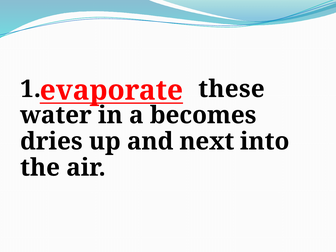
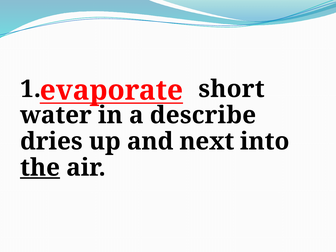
these: these -> short (231, 89)
becomes: becomes -> describe (203, 115)
the underline: none -> present (40, 168)
